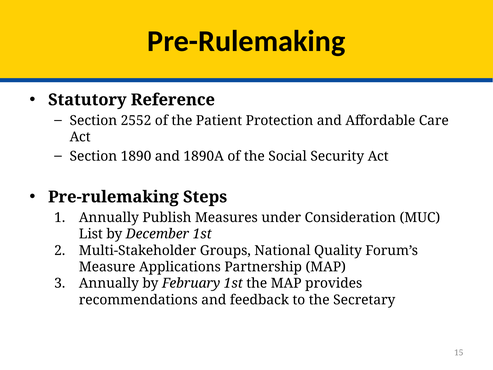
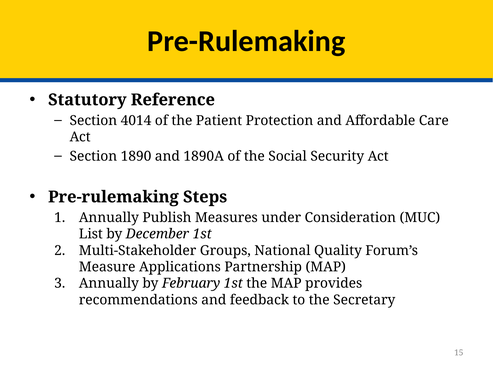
2552: 2552 -> 4014 (136, 120)
